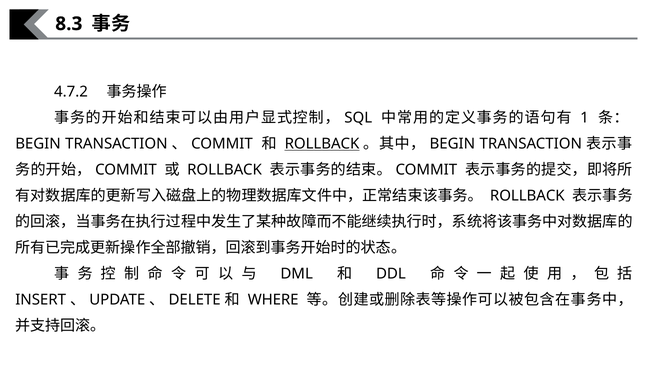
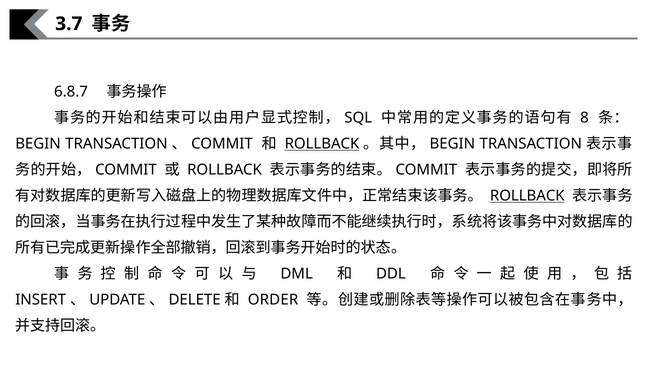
8.3: 8.3 -> 3.7 (69, 24)
4.7.2: 4.7.2 -> 6.8.7 (71, 92)
1: 1 -> 8 (585, 118)
ROLLBACK underline: none -> present (527, 196)
WHERE: WHERE -> ORDER (273, 300)
